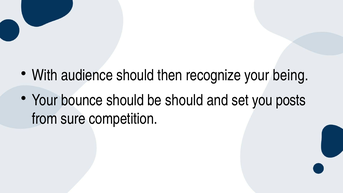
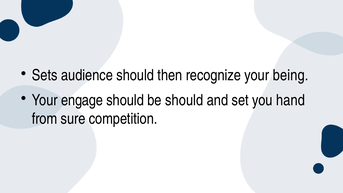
With: With -> Sets (45, 75)
bounce: bounce -> engage (82, 100)
posts: posts -> hand (291, 100)
